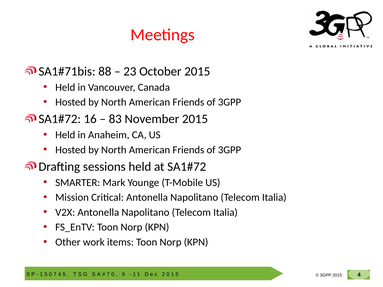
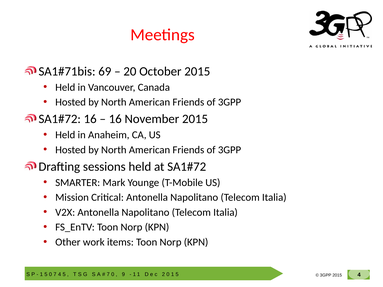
88: 88 -> 69 (105, 71)
23: 23 -> 20 (130, 71)
83: 83 -> 16 (115, 119)
